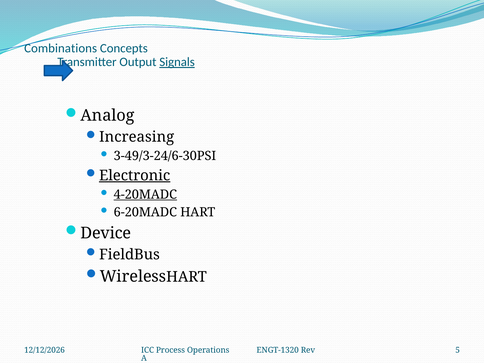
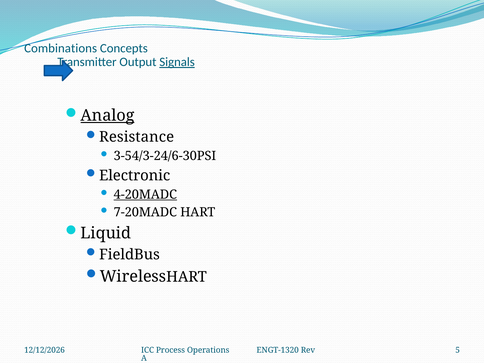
Analog underline: none -> present (107, 116)
Increasing: Increasing -> Resistance (137, 137)
3-49/3-24/6-30PSI: 3-49/3-24/6-30PSI -> 3-54/3-24/6-30PSI (165, 156)
Electronic underline: present -> none (135, 176)
6-20MADC: 6-20MADC -> 7-20MADC (145, 212)
Device: Device -> Liquid (106, 233)
